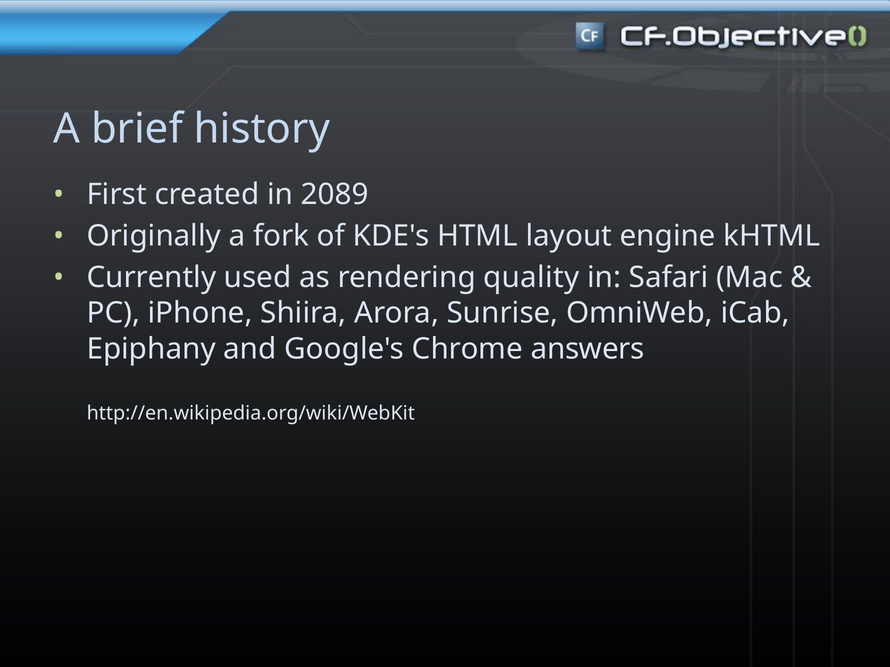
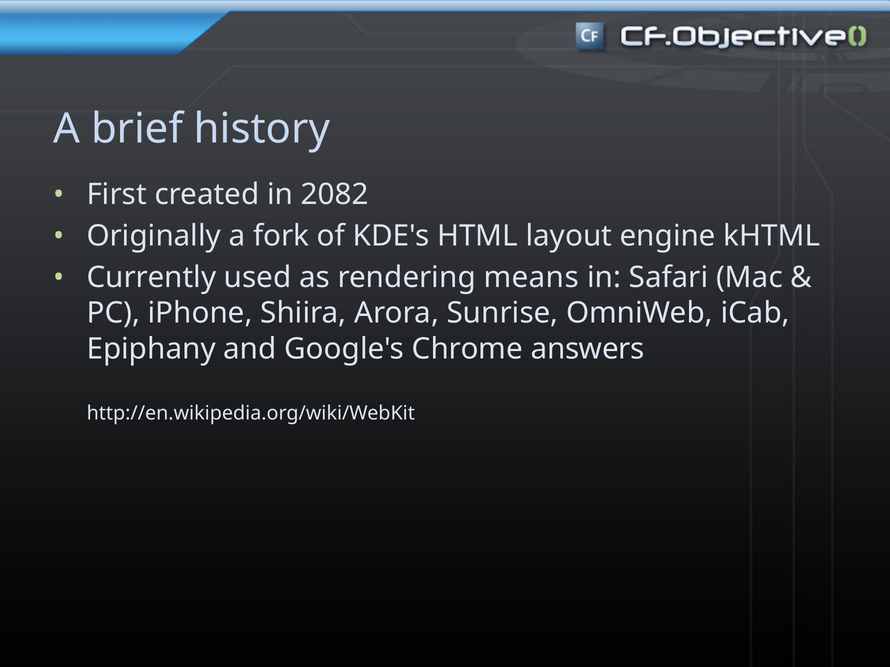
2089: 2089 -> 2082 (335, 195)
quality: quality -> means (531, 278)
